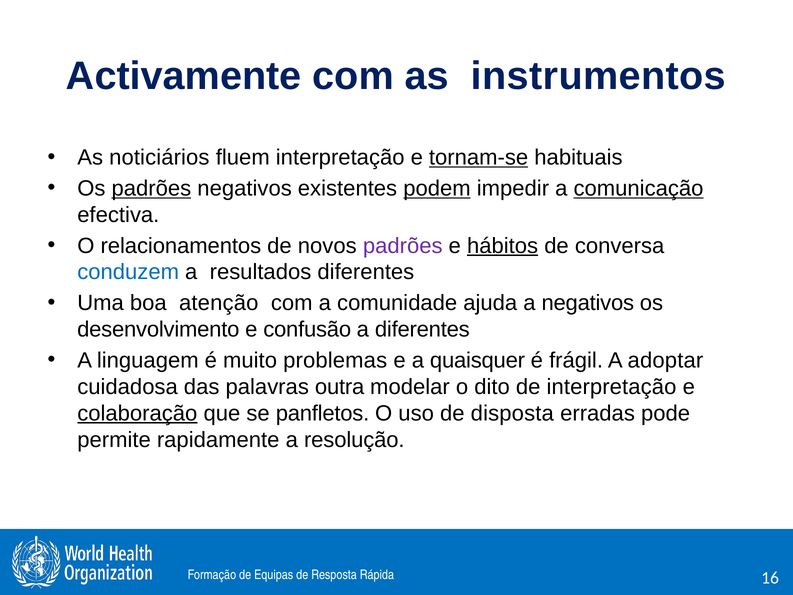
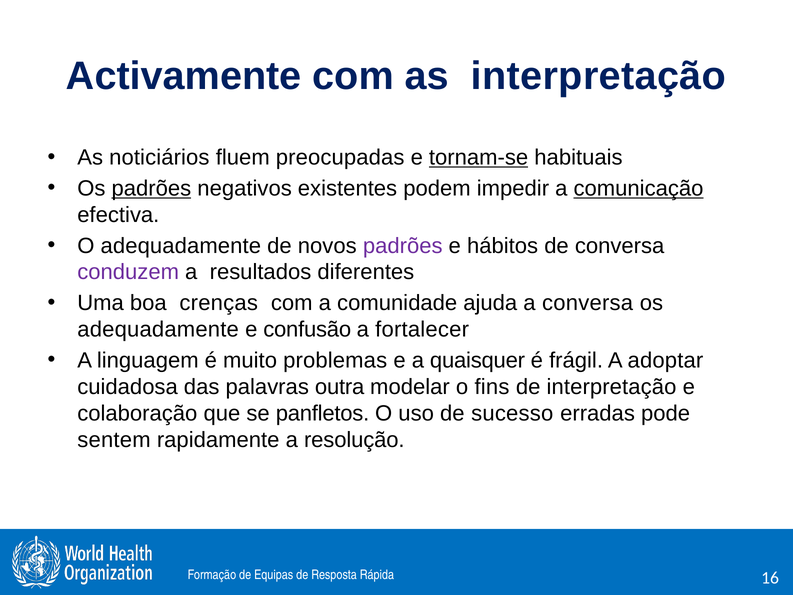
as instrumentos: instrumentos -> interpretação (598, 76)
fluem interpretação: interpretação -> preocupadas (340, 158)
podem underline: present -> none (437, 188)
O relacionamentos: relacionamentos -> adequadamente (181, 246)
hábitos underline: present -> none (503, 246)
conduzem colour: blue -> purple (128, 272)
atenção: atenção -> crenças (219, 303)
a negativos: negativos -> conversa (588, 303)
desenvolvimento: desenvolvimento -> adequadamente (158, 329)
a diferentes: diferentes -> fortalecer (422, 329)
dito: dito -> fins (492, 387)
colaboração underline: present -> none (137, 413)
disposta: disposta -> sucesso (512, 413)
permite: permite -> sentem (114, 440)
